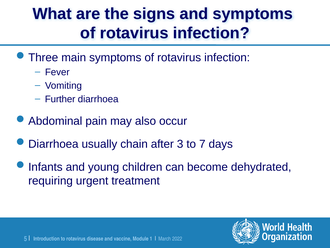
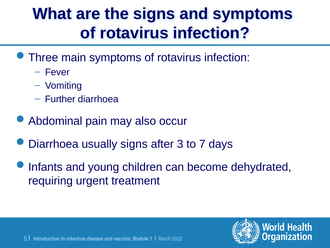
usually chain: chain -> signs (134, 144)
